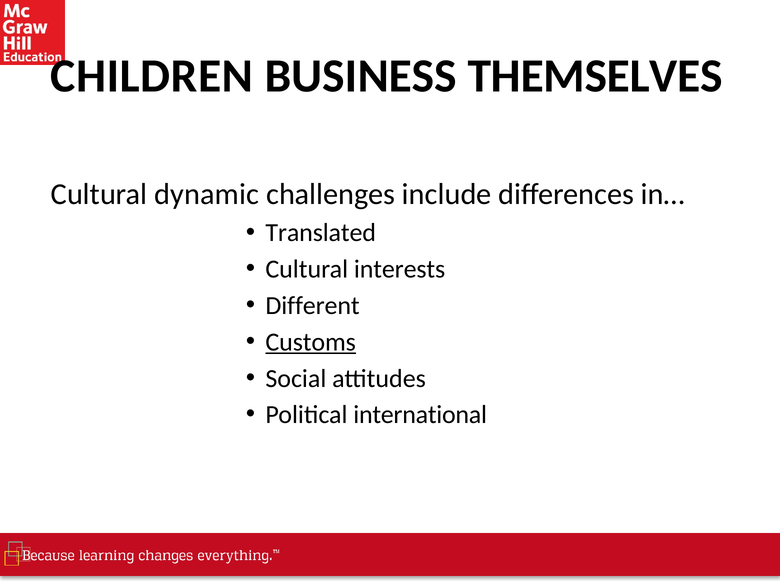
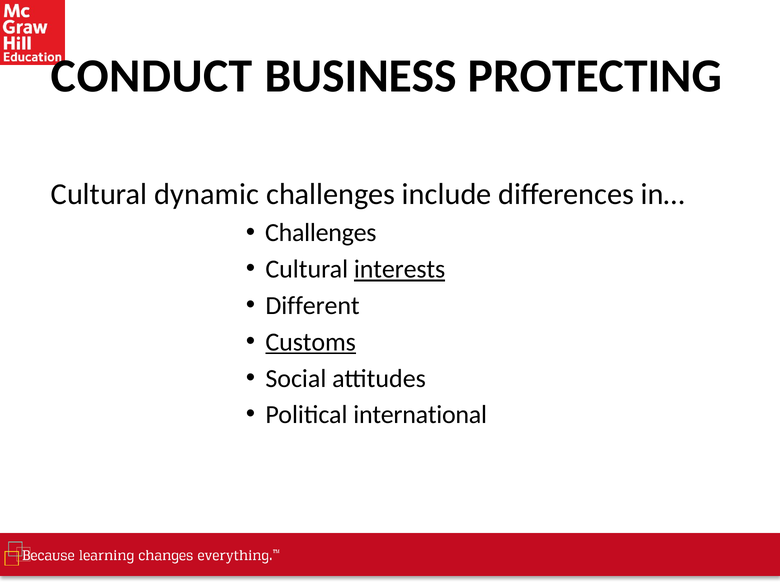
CHILDREN: CHILDREN -> CONDUCT (152, 76)
THEMSELVES: THEMSELVES -> PROTECTING (595, 76)
Translated: Translated -> Challenges (321, 233)
interests underline: none -> present (400, 269)
